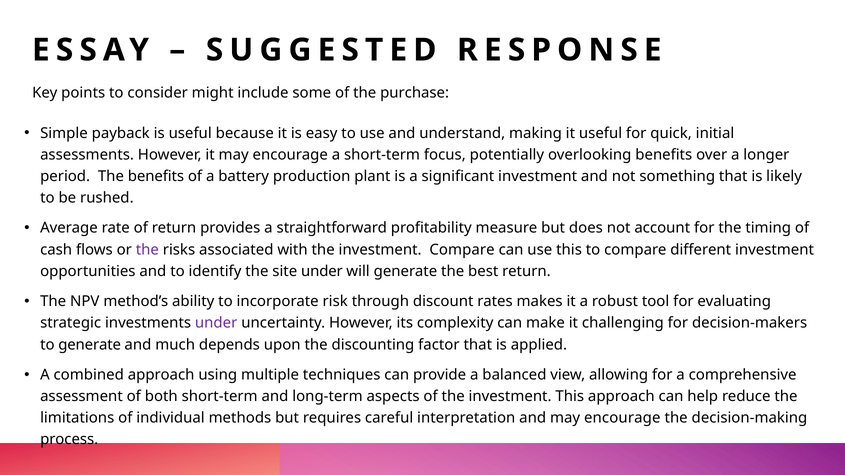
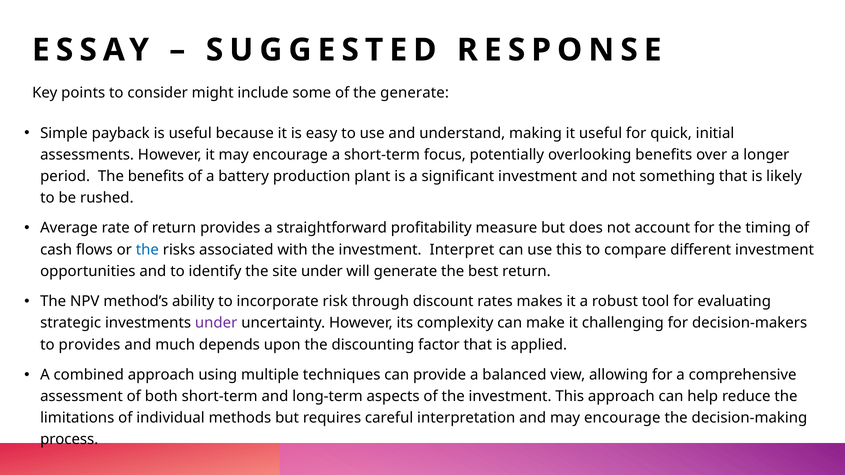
the purchase: purchase -> generate (415, 93)
the colour: purple -> blue (147, 250)
investment Compare: Compare -> Interpret (462, 250)
to generate: generate -> provides (89, 345)
